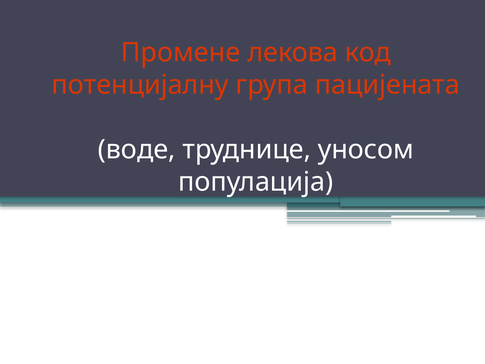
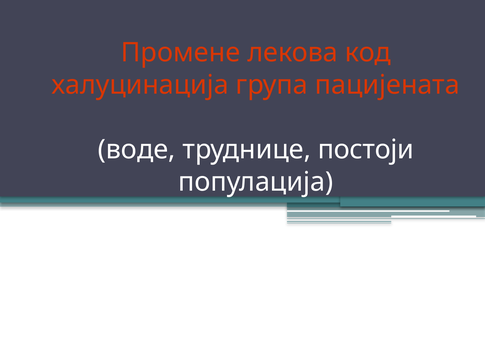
потенцијалну: потенцијалну -> халуцинација (140, 85)
уносом: уносом -> постоји (366, 150)
